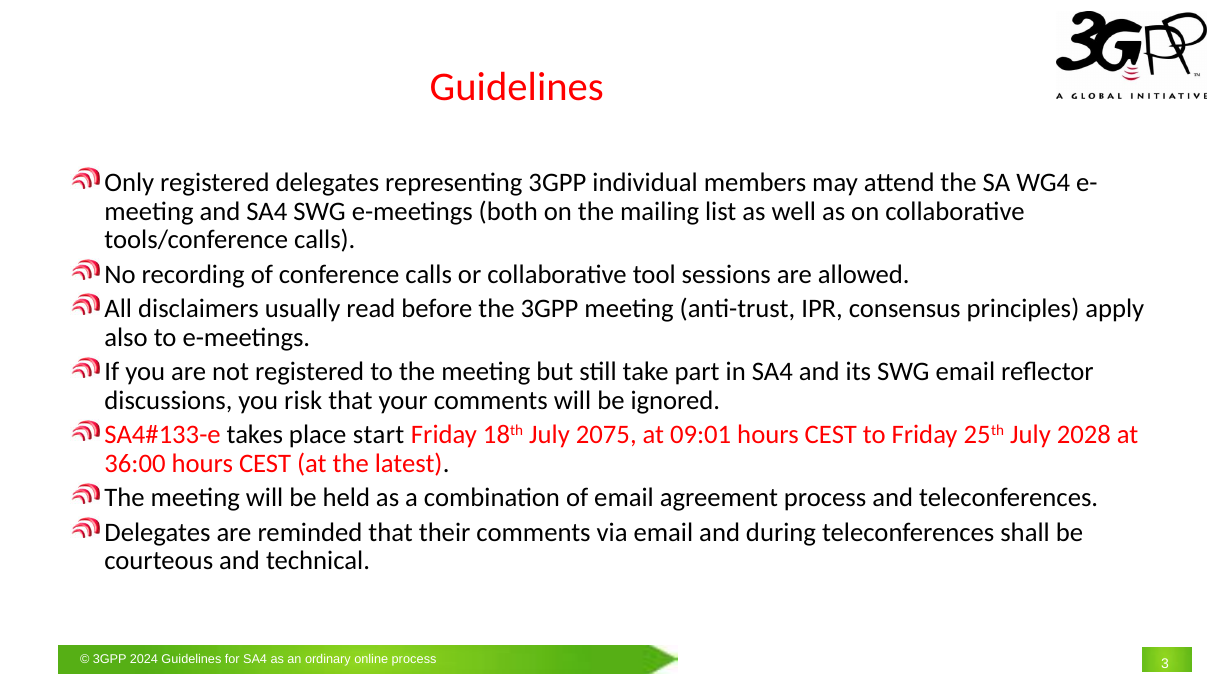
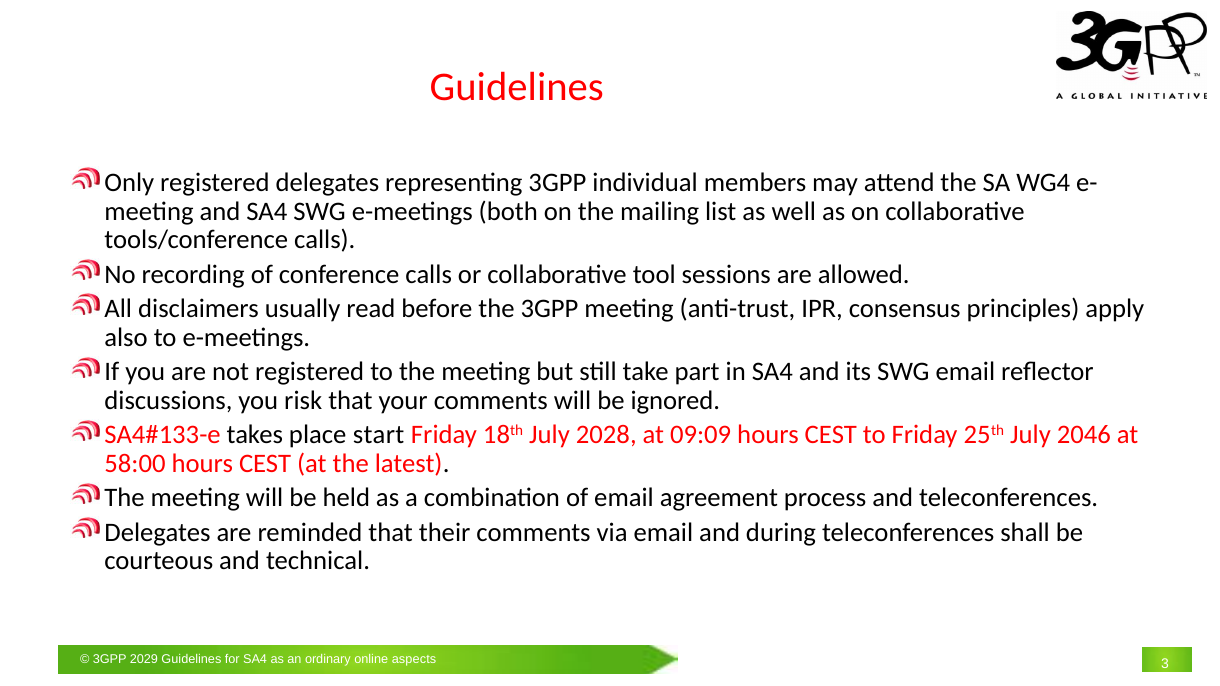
2075: 2075 -> 2028 (606, 435)
09:01: 09:01 -> 09:09 (701, 435)
2028: 2028 -> 2046 (1084, 435)
36:00: 36:00 -> 58:00 (135, 464)
2024: 2024 -> 2029 (144, 659)
process: process -> aspects (414, 659)
